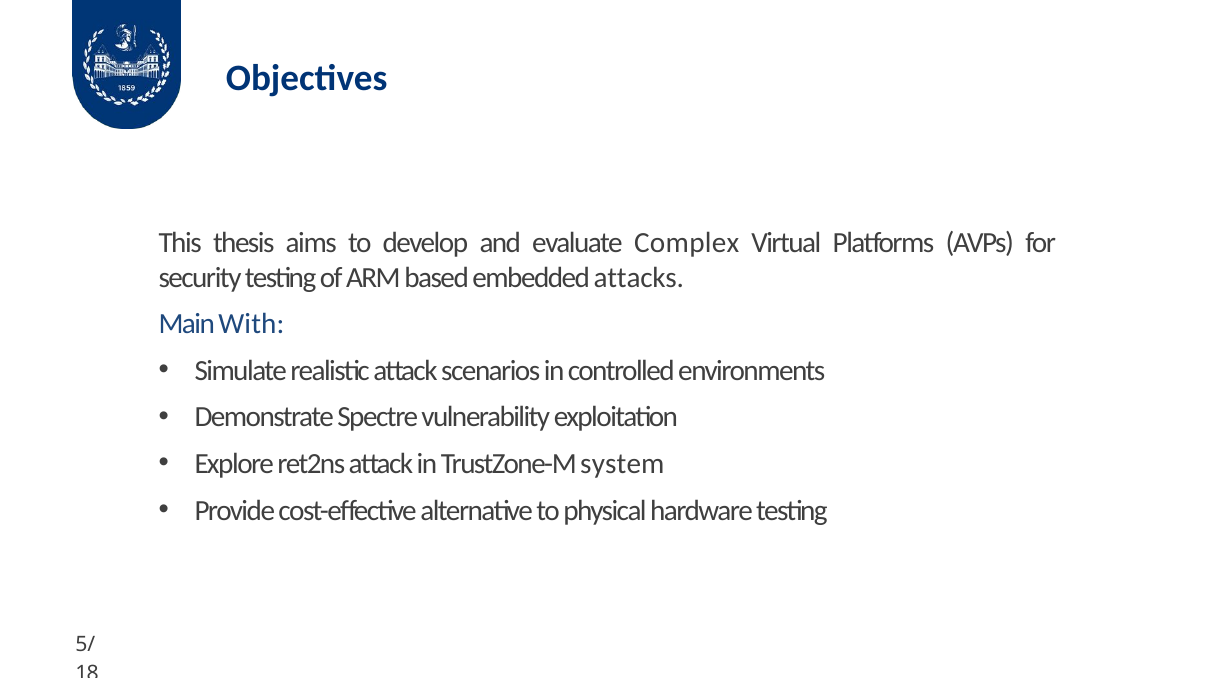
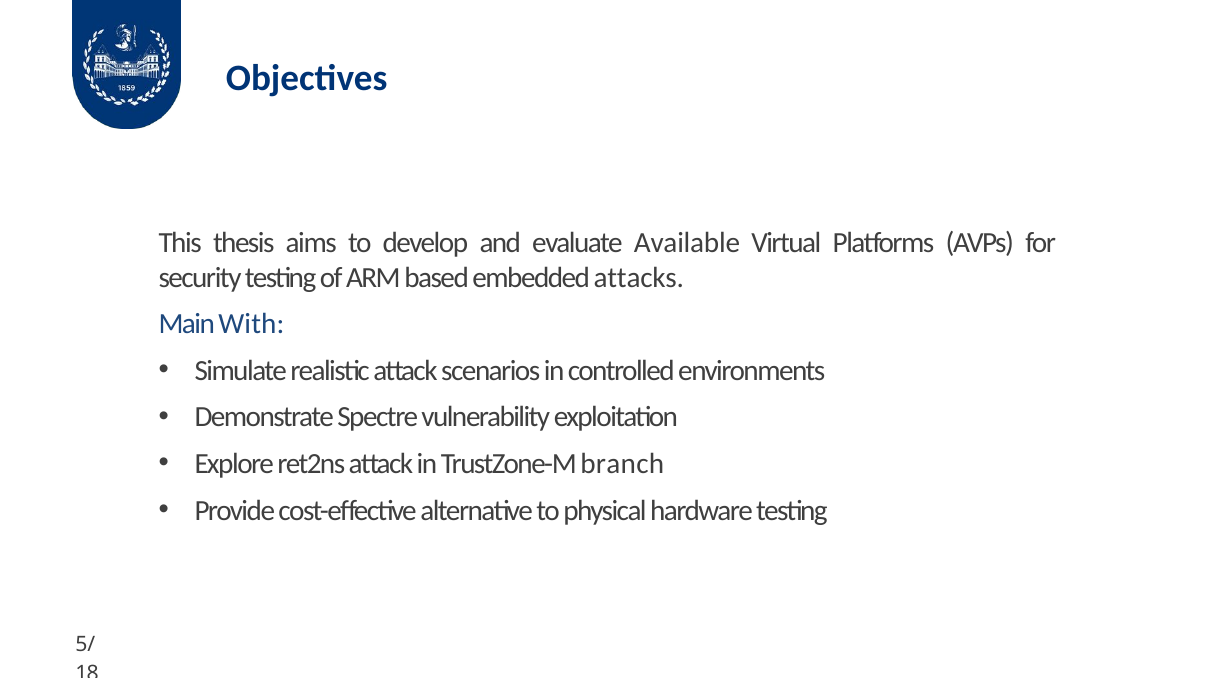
Complex: Complex -> Available (687, 243)
system: system -> branch (622, 464)
